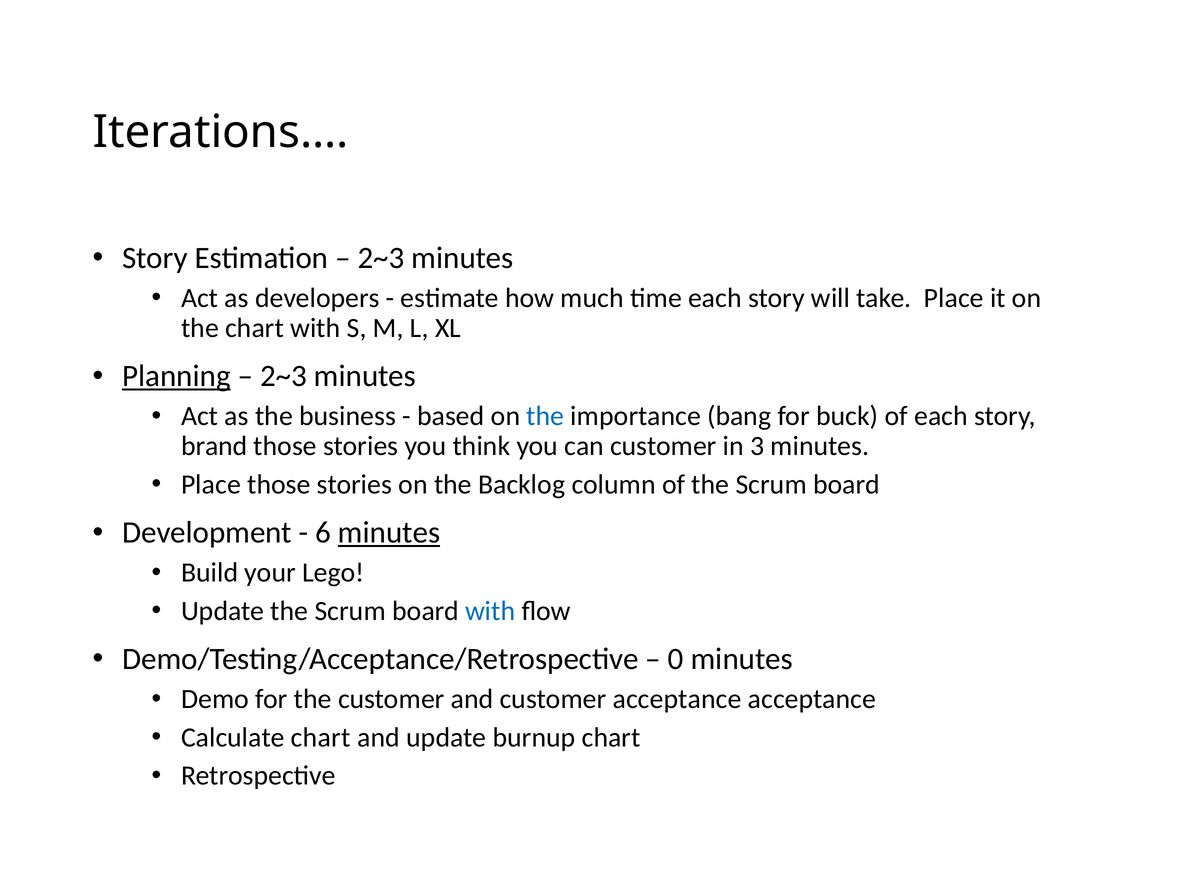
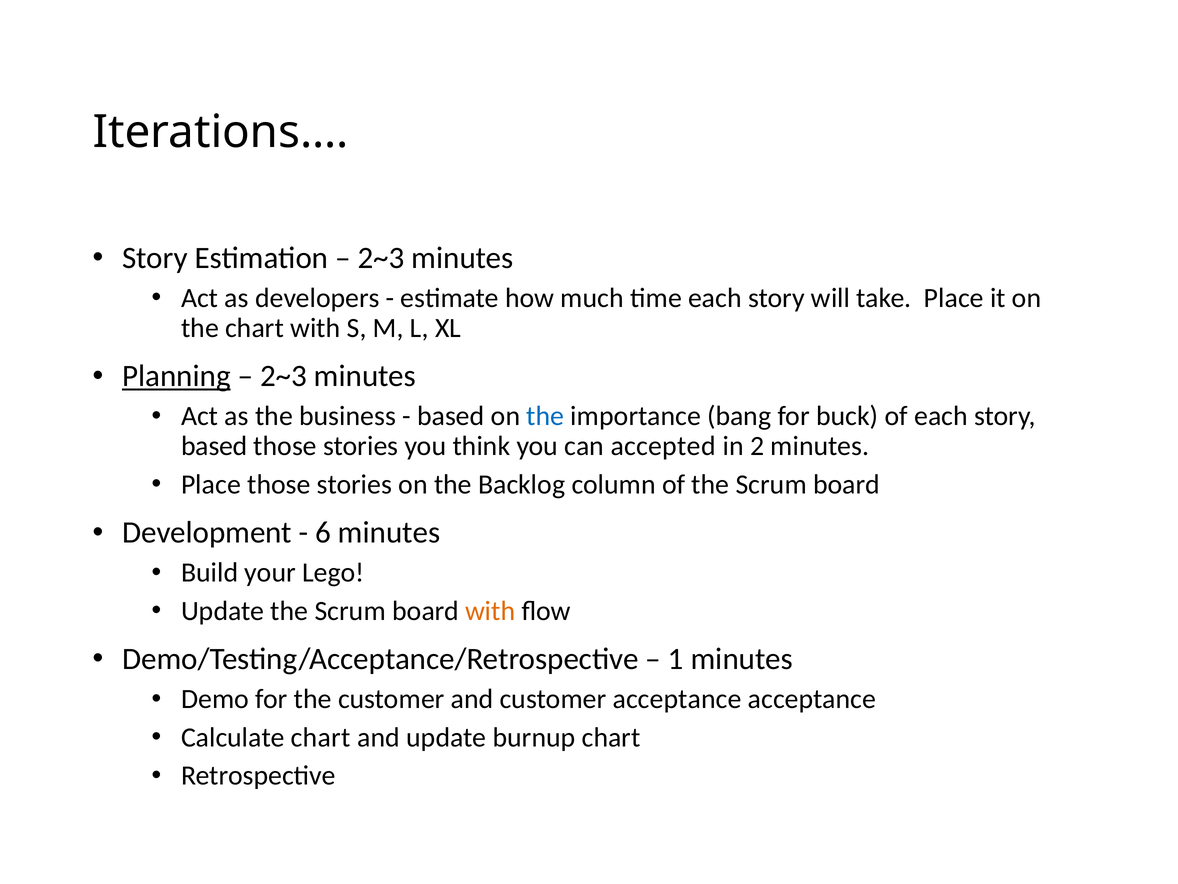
brand: brand -> based (214, 446)
can customer: customer -> accepted (663, 446)
3: 3 -> 2 (757, 446)
minutes underline: present -> none (389, 532)
with colour: blue -> orange (490, 611)
0: 0 -> 1 (676, 659)
